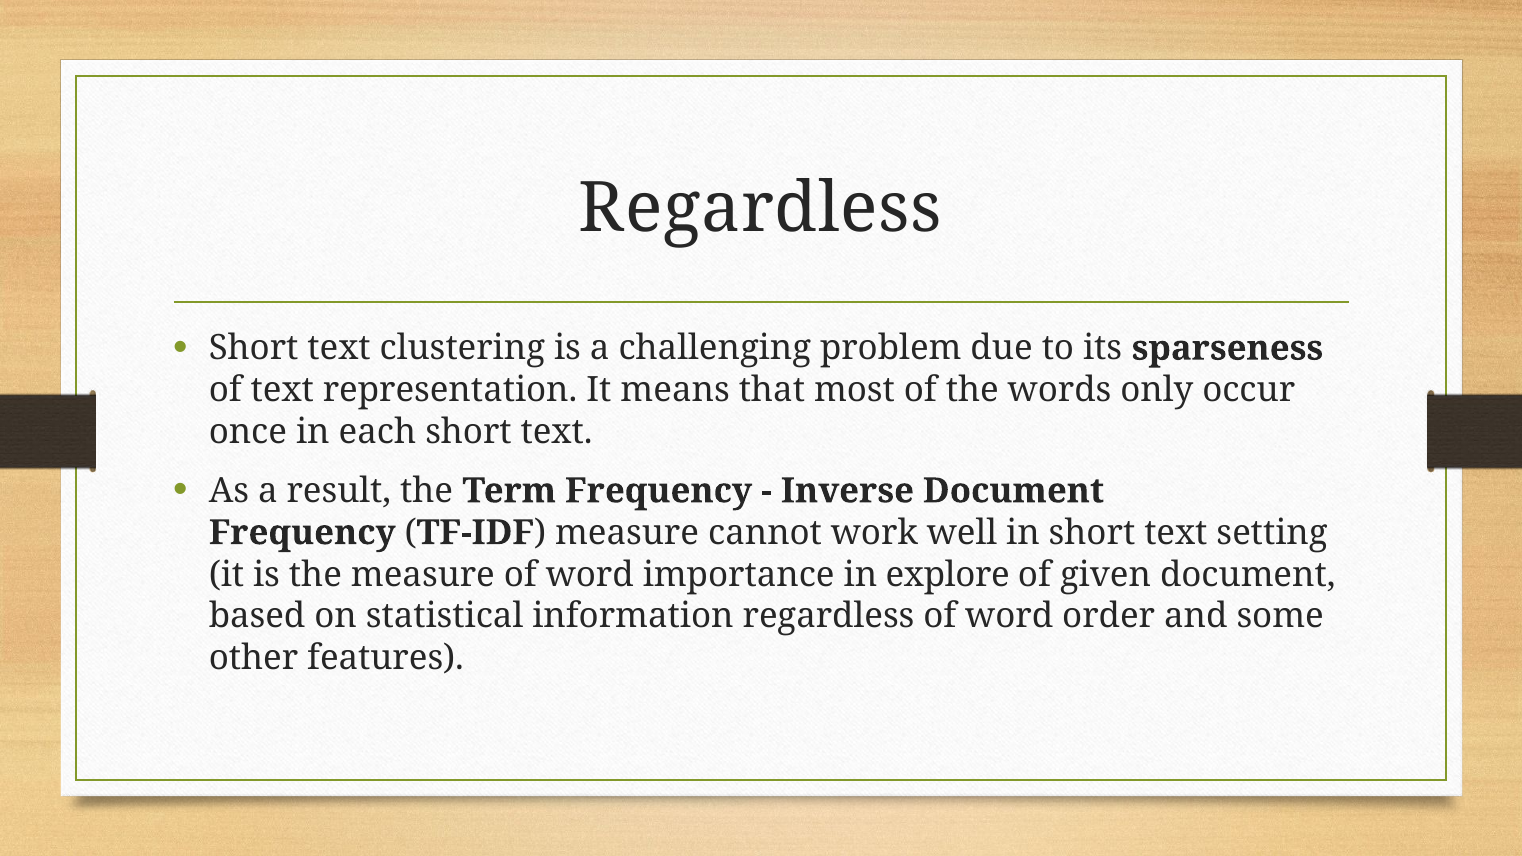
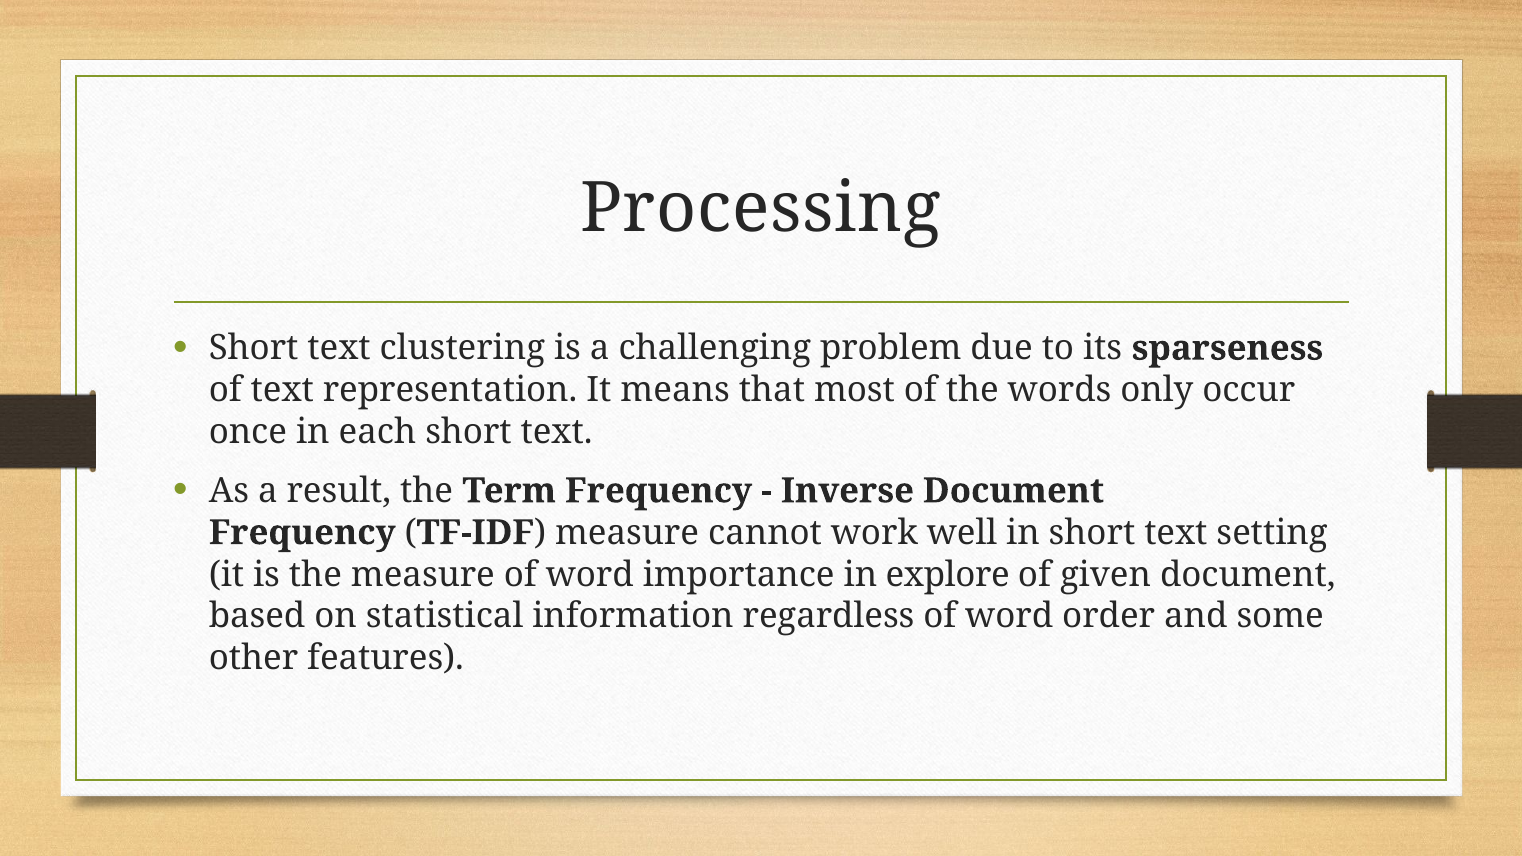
Regardless: Regardless -> Processing (761, 209)
